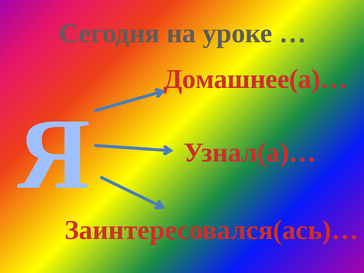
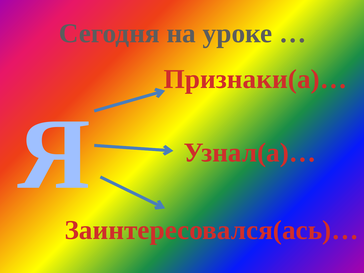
Домашнее(а)…: Домашнее(а)… -> Признаки(а)… (255, 79)
